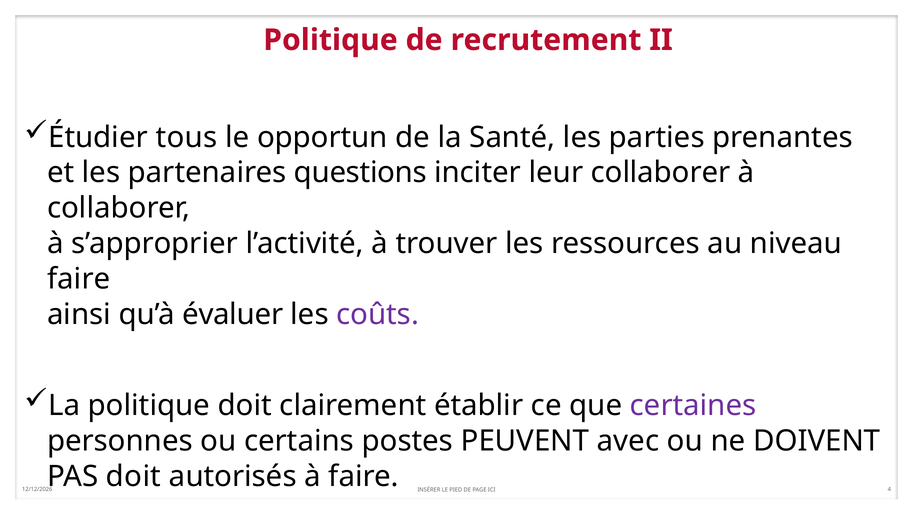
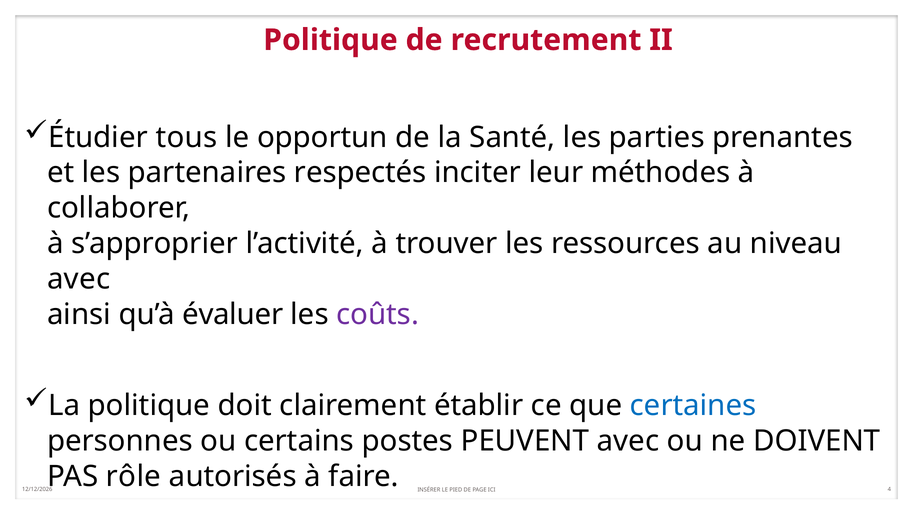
questions: questions -> respectés (360, 173)
leur collaborer: collaborer -> méthodes (661, 173)
faire: faire -> avec (79, 279)
certaines colour: purple -> blue (693, 405)
PAS doit: doit -> rôle (134, 476)
